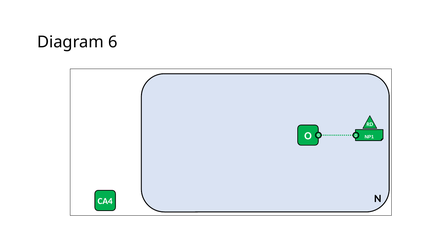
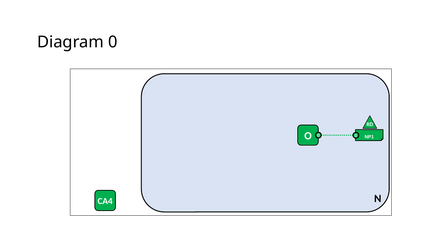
Diagram 6: 6 -> 0 (113, 42)
